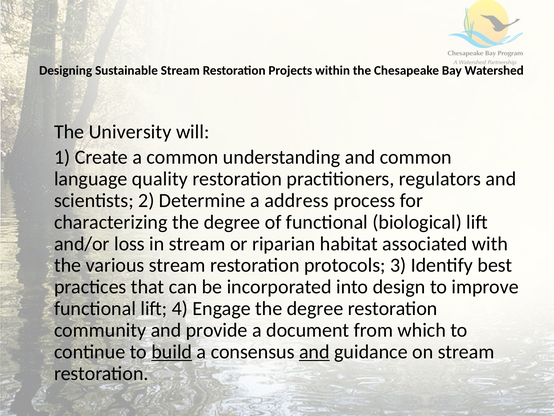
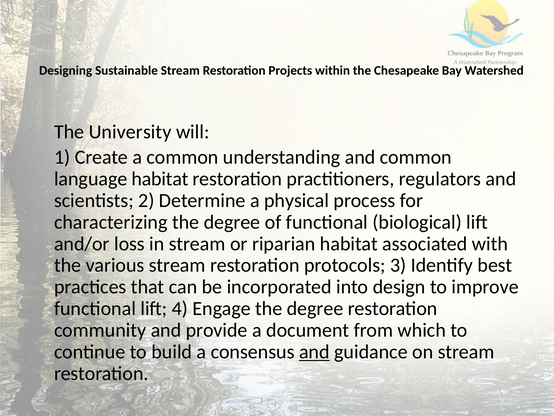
language quality: quality -> habitat (160, 179)
address: address -> physical (297, 200)
build underline: present -> none (172, 351)
